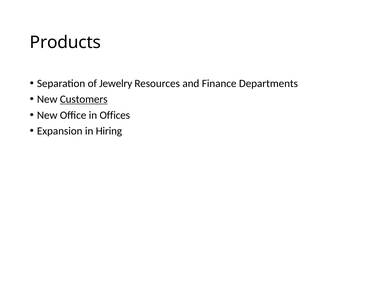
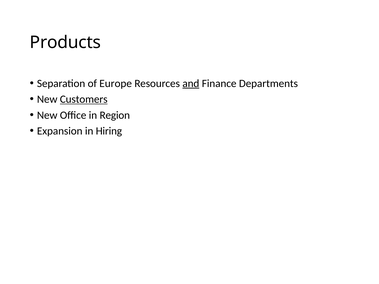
Jewelry: Jewelry -> Europe (116, 83)
and underline: none -> present (191, 83)
Offices: Offices -> Region (115, 115)
